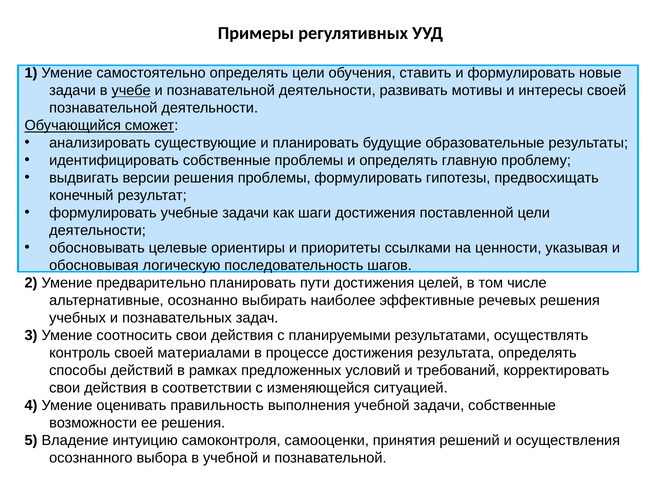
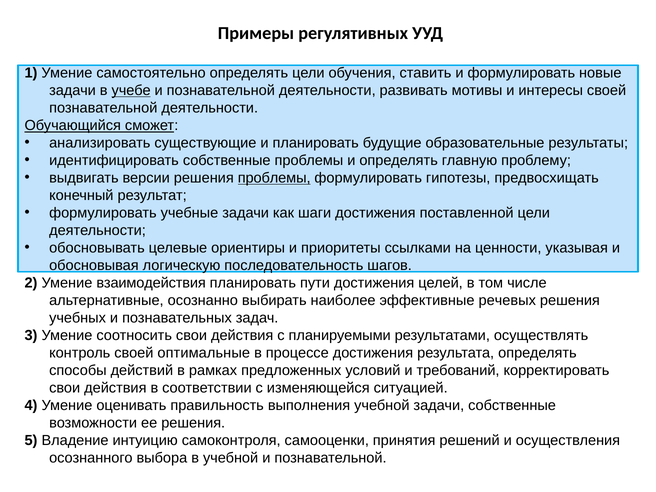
проблемы underline: none -> present (274, 178)
предварительно: предварительно -> взаимодействия (151, 283)
материалами: материалами -> оптимальные (204, 353)
